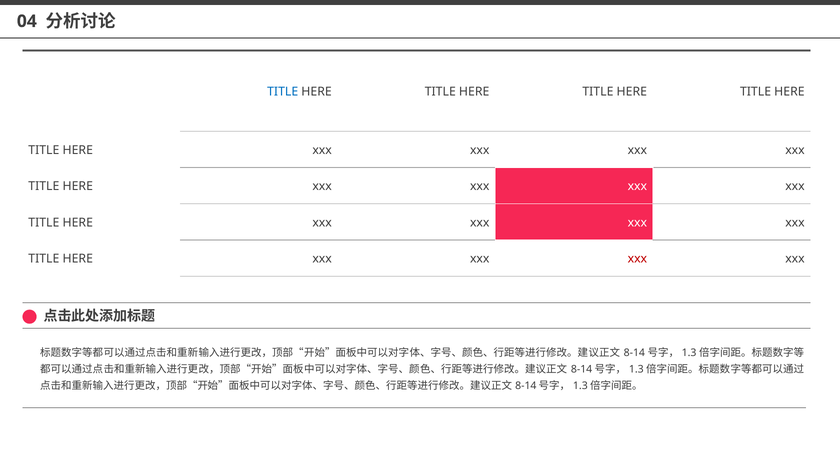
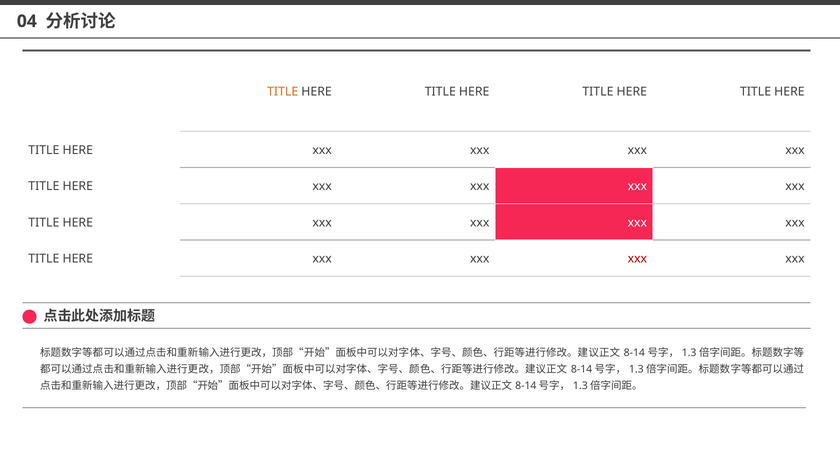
TITLE colour: blue -> orange (283, 92)
